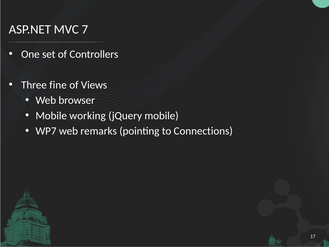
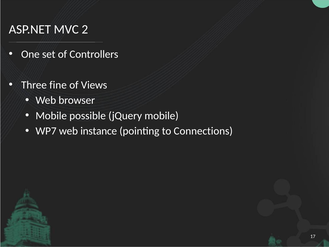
7: 7 -> 2 (85, 29)
working: working -> possible (88, 116)
remarks: remarks -> instance (99, 131)
